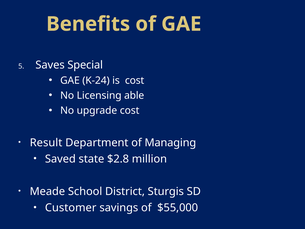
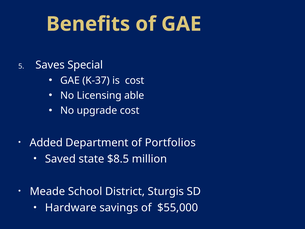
K-24: K-24 -> K-37 (96, 80)
Result: Result -> Added (46, 143)
Managing: Managing -> Portfolios (170, 143)
$2.8: $2.8 -> $8.5 (118, 159)
Customer: Customer -> Hardware (71, 208)
